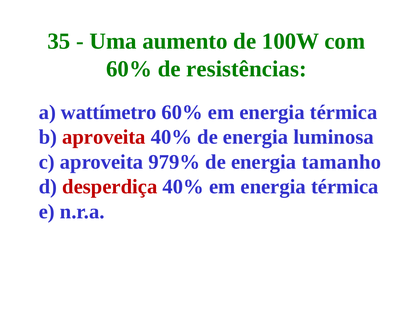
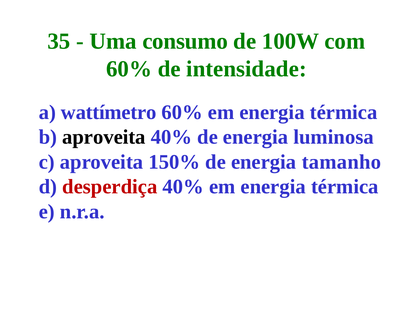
aumento: aumento -> consumo (185, 41)
resistências: resistências -> intensidade (246, 69)
aproveita colour: red -> black (104, 137)
979%: 979% -> 150% (174, 162)
